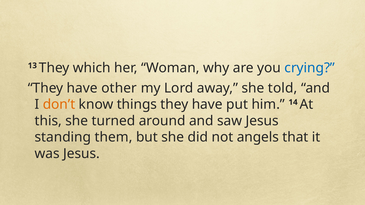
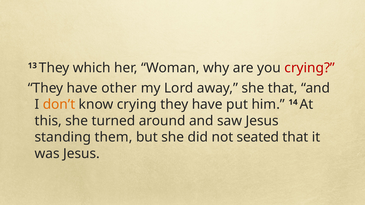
crying colour: blue -> red (310, 68)
she told: told -> that (283, 88)
know things: things -> crying (137, 105)
angels: angels -> seated (258, 137)
